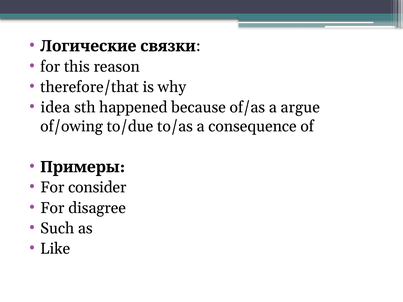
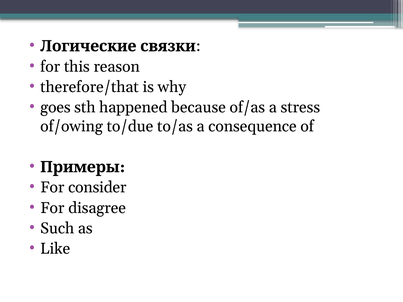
idea: idea -> goes (55, 108)
argue: argue -> stress (300, 108)
